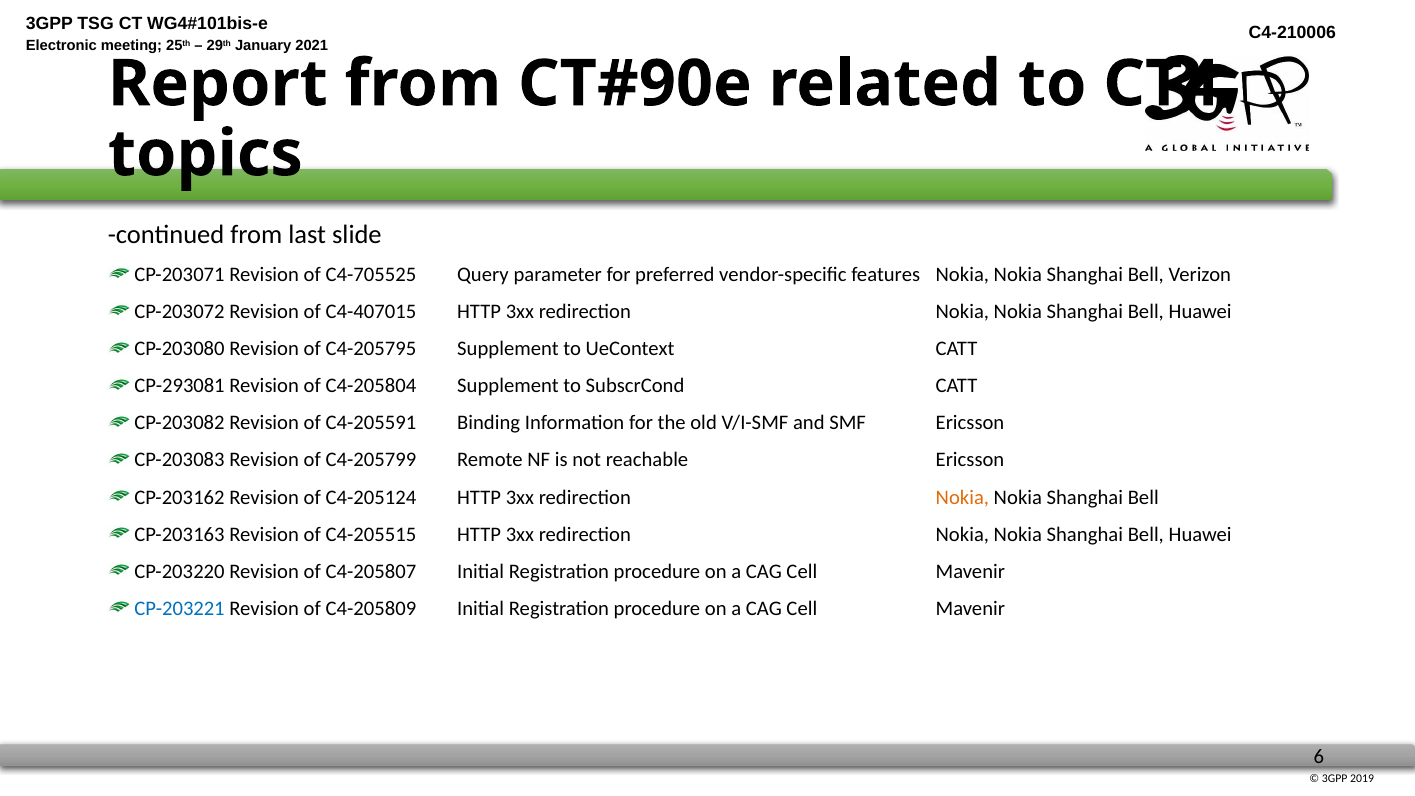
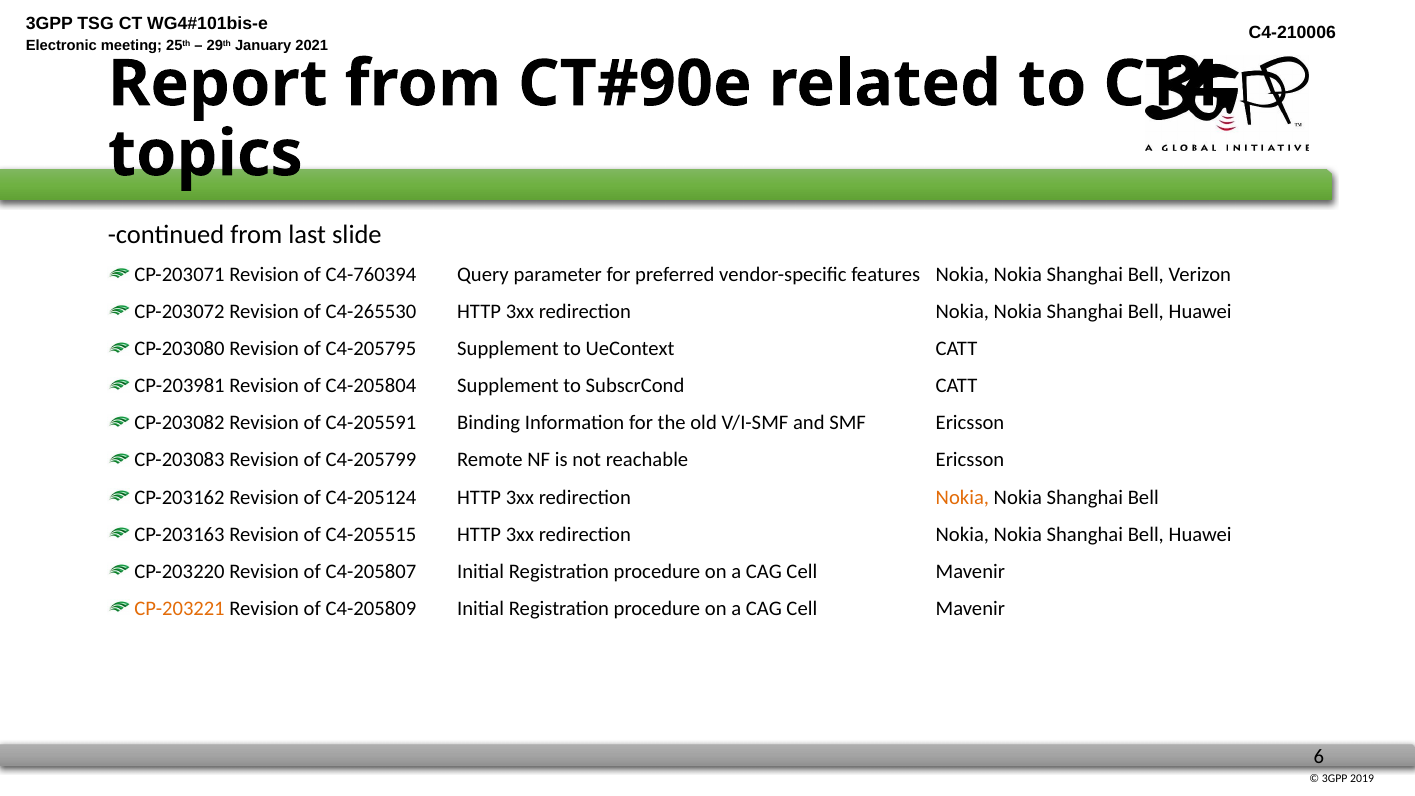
C4-705525: C4-705525 -> C4-760394 (371, 275)
C4-407015: C4-407015 -> C4-265530 (371, 312)
CP-293081: CP-293081 -> CP-203981 (180, 386)
CP-203221 colour: blue -> orange (180, 608)
